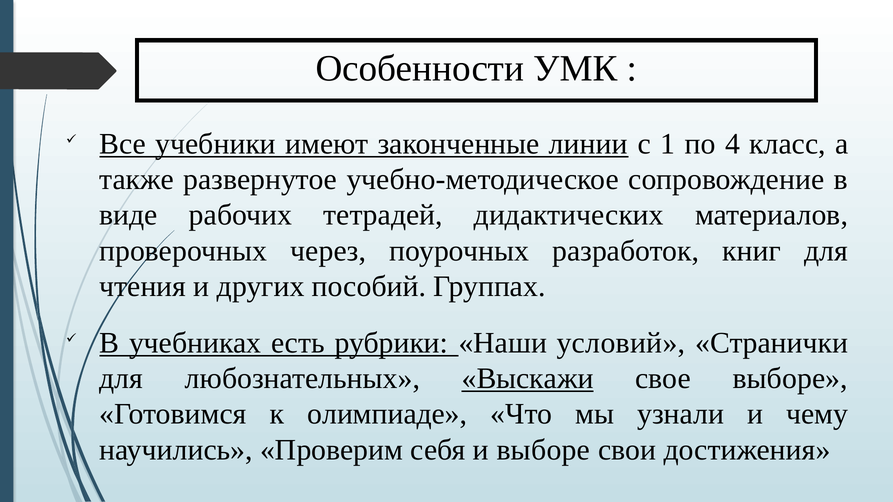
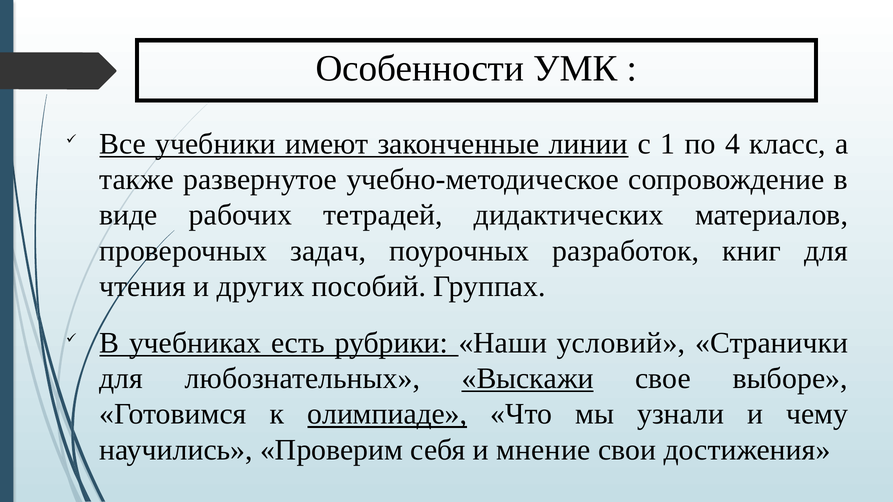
через: через -> задач (328, 251)
олимпиаде underline: none -> present (387, 414)
и выборе: выборе -> мнение (543, 450)
